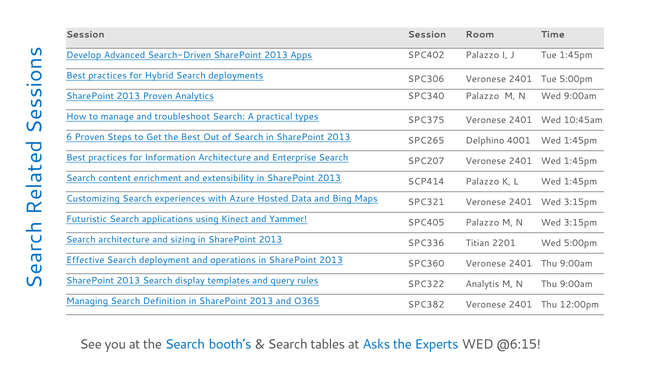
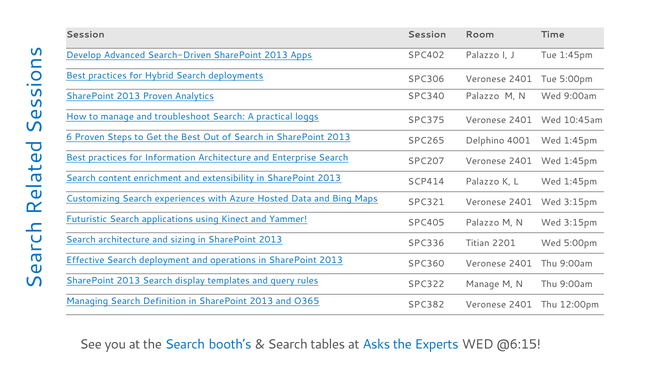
types: types -> loggs (307, 116)
SPC322 Analytis: Analytis -> Manage (482, 284)
